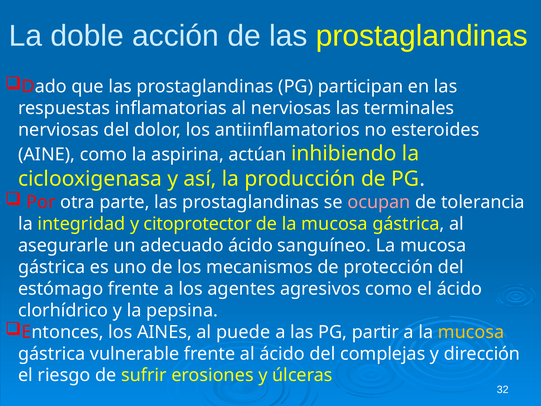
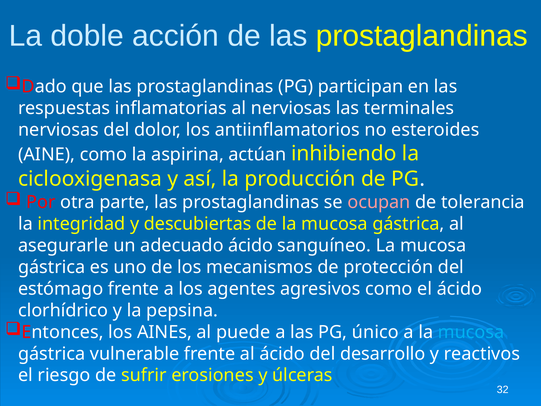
citoprotector: citoprotector -> descubiertas (198, 224)
partir: partir -> único (375, 332)
mucosa colour: yellow -> light blue (471, 332)
complejas: complejas -> desarrollo (383, 353)
dirección: dirección -> reactivos (482, 353)
